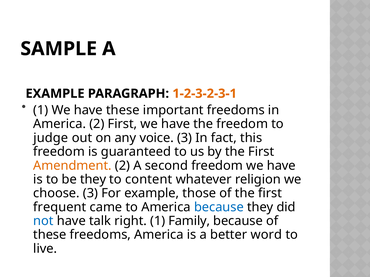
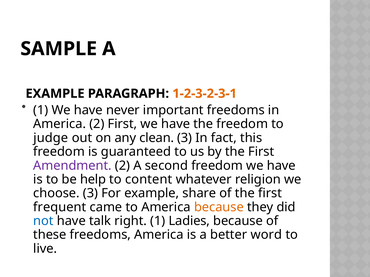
have these: these -> never (123, 110)
voice: voice -> clean (157, 138)
Amendment colour: orange -> purple (72, 166)
be they: they -> help (93, 180)
those: those -> share (199, 194)
because colour: blue -> orange (219, 207)
Family: Family -> Ladies (189, 221)
